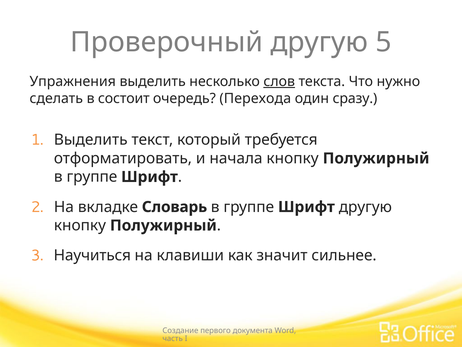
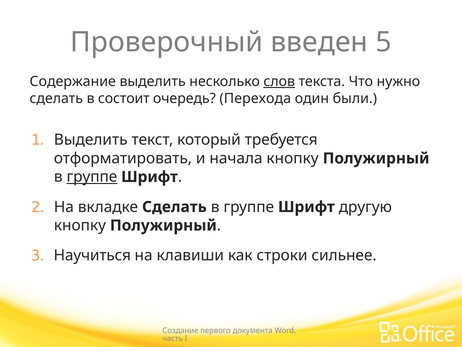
Проверочный другую: другую -> введен (319, 42)
Упражнения: Упражнения -> Содержание (73, 81)
сразу: сразу -> были (355, 98)
группе underline: none -> present (92, 177)
вкладке Словарь: Словарь -> Сделать (174, 207)
значит: значит -> строки (282, 255)
